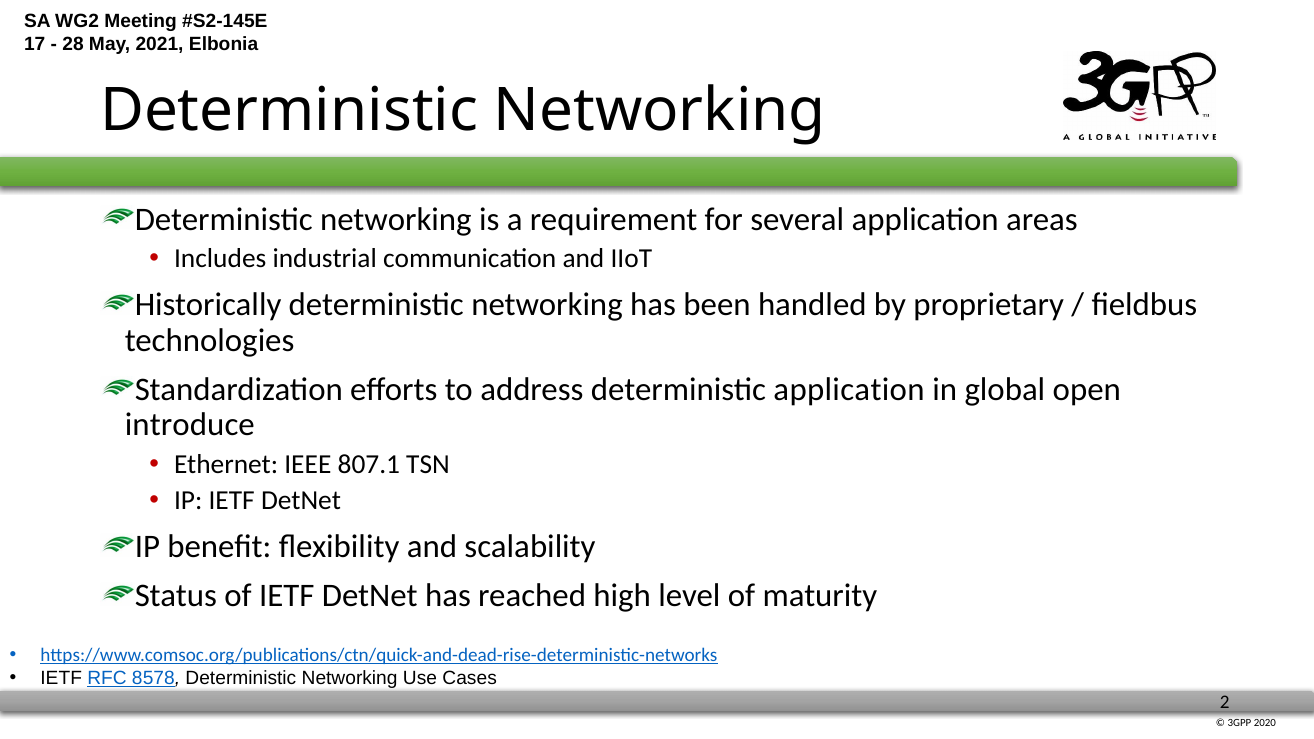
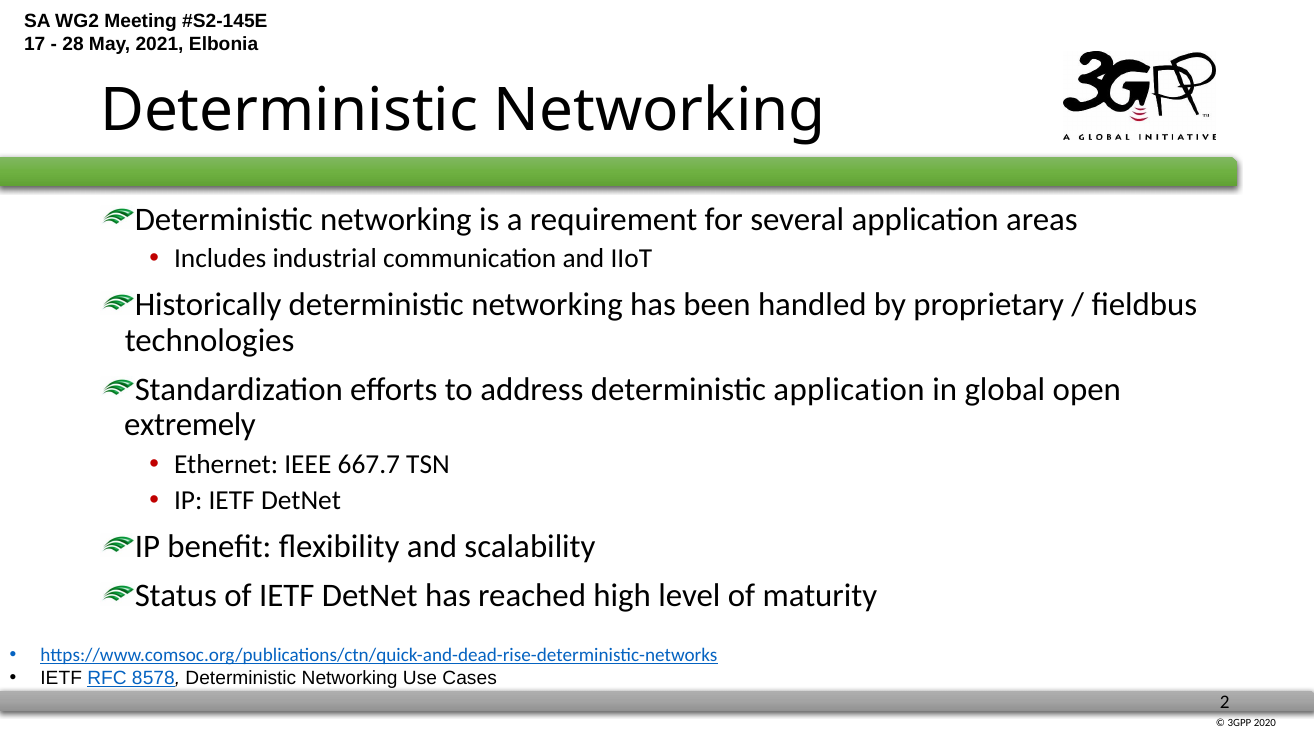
introduce: introduce -> extremely (190, 425)
807.1: 807.1 -> 667.7 (369, 464)
